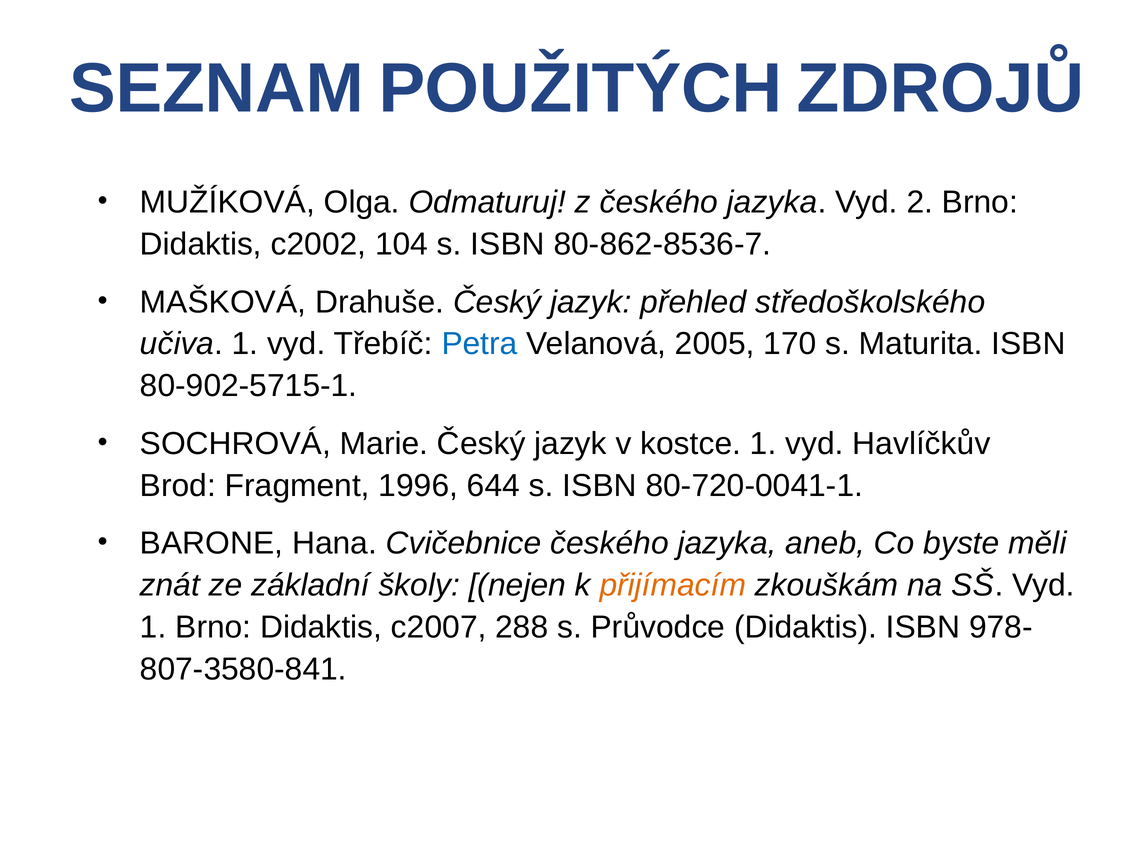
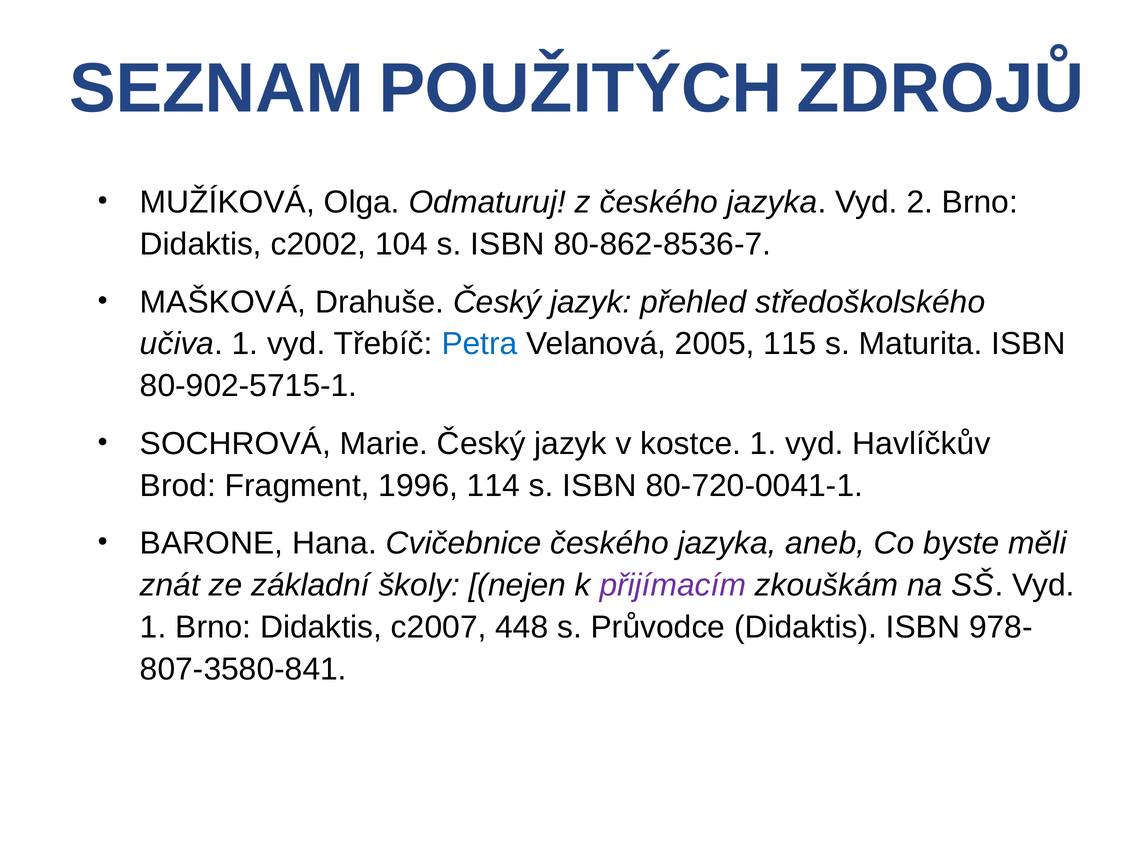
170: 170 -> 115 (790, 344)
644: 644 -> 114 (494, 486)
přijímacím colour: orange -> purple (673, 585)
288: 288 -> 448 (522, 627)
